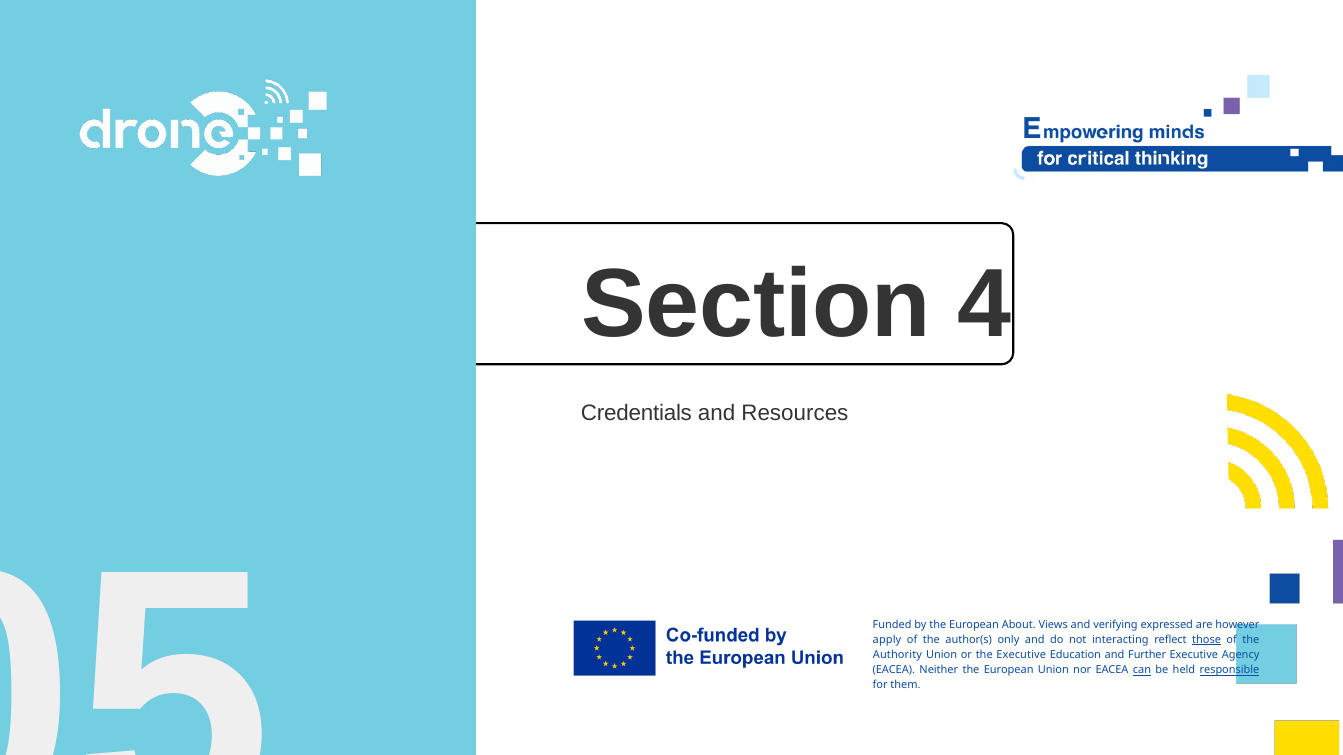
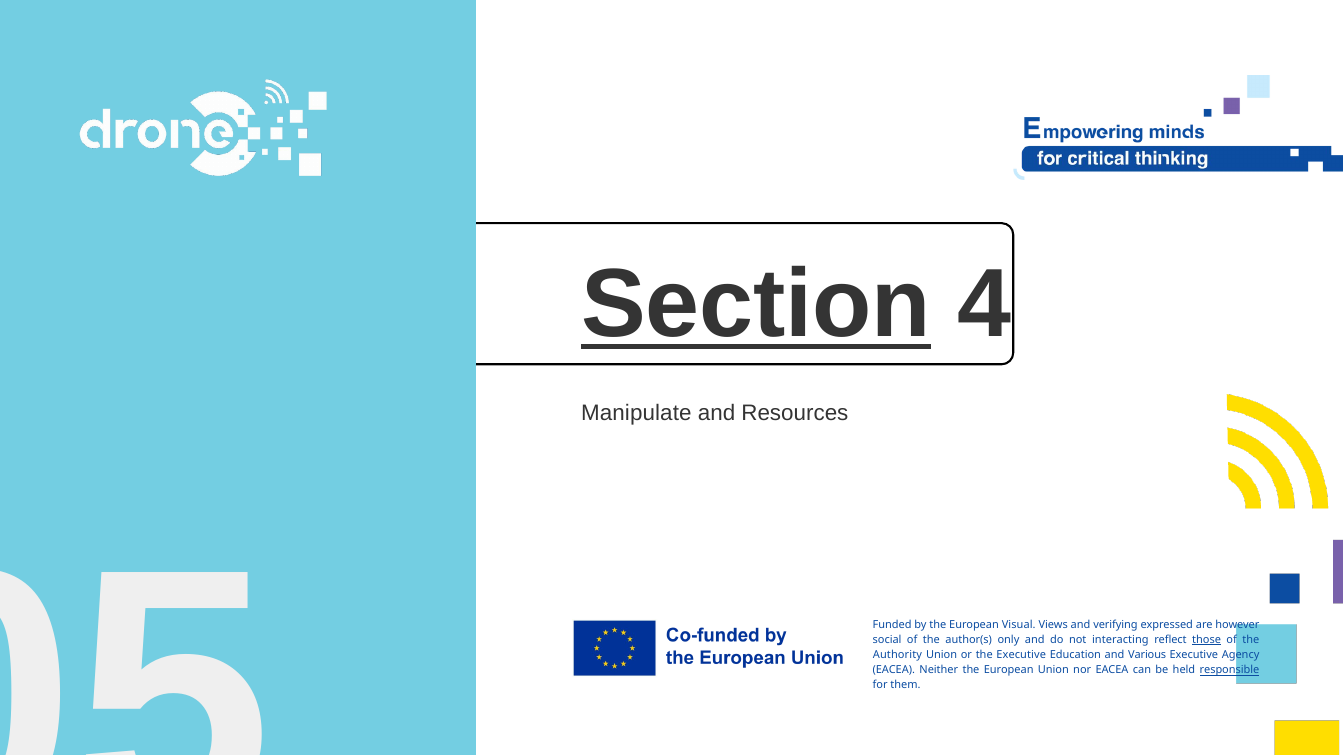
Section underline: none -> present (756, 305)
Credentials: Credentials -> Manipulate (636, 413)
About: About -> Visual (1019, 625)
apply: apply -> social (887, 640)
Further: Further -> Various (1147, 655)
can underline: present -> none (1142, 671)
